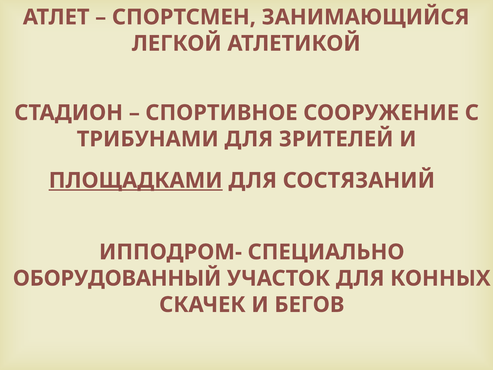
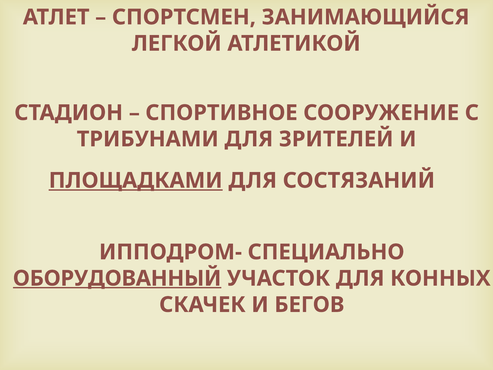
ОБОРУДОВАННЫЙ underline: none -> present (117, 278)
